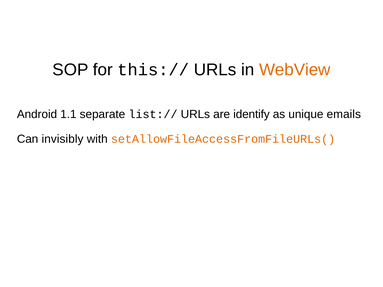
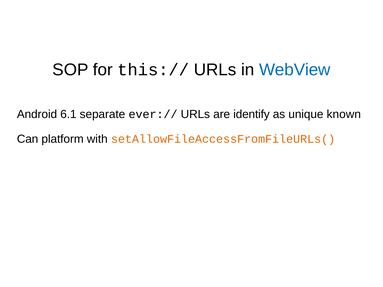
WebView colour: orange -> blue (295, 70)
1.1: 1.1 -> 6.1 (68, 114)
list://: list:// -> ever:// (153, 114)
emails: emails -> known (344, 114)
invisibly: invisibly -> platform (63, 139)
